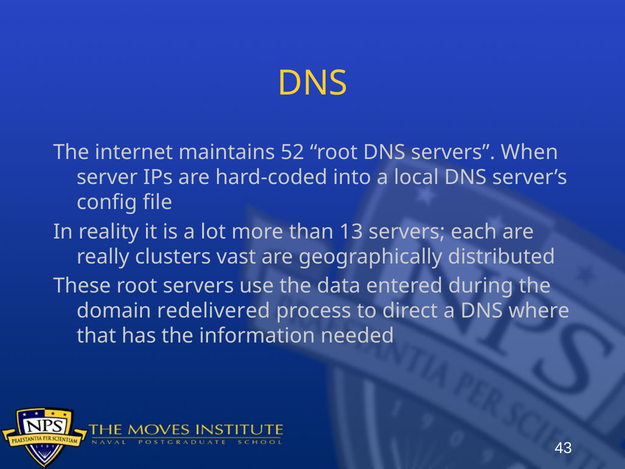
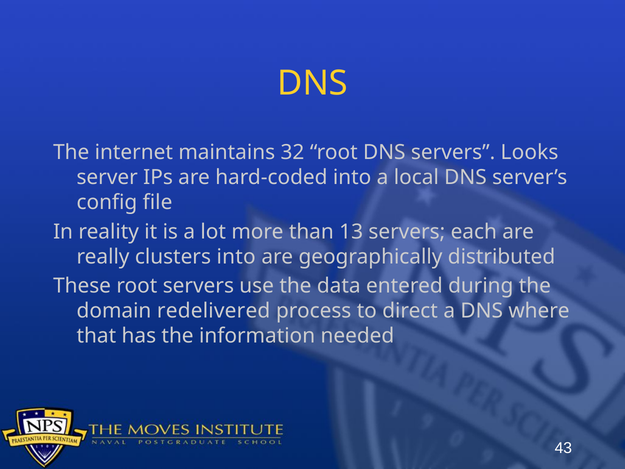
52: 52 -> 32 (292, 152)
When: When -> Looks (530, 152)
clusters vast: vast -> into (236, 257)
